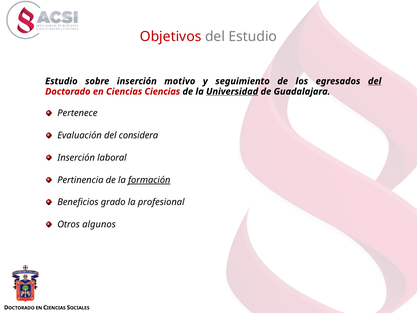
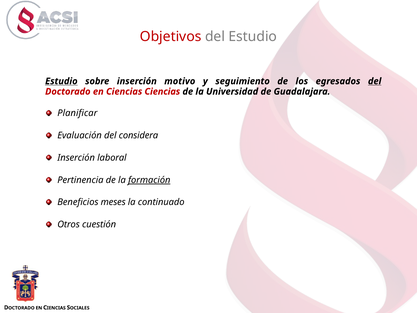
Estudio underline: none -> present (61, 81)
Universidad underline: present -> none (232, 91)
Pertenece: Pertenece -> Planificar (77, 113)
grado: grado -> meses (113, 202)
profesional: profesional -> continuado (161, 202)
algunos: algunos -> cuestión (99, 224)
